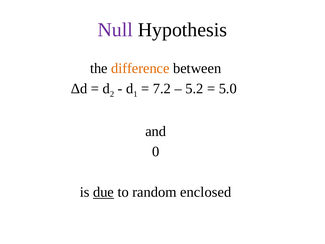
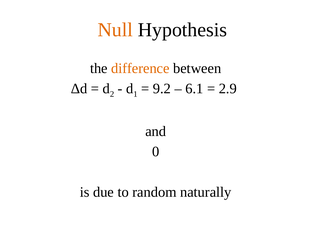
Null colour: purple -> orange (115, 30)
7.2: 7.2 -> 9.2 (162, 88)
5.2: 5.2 -> 6.1 (194, 88)
5.0: 5.0 -> 2.9 (228, 88)
due underline: present -> none (103, 192)
enclosed: enclosed -> naturally (206, 192)
